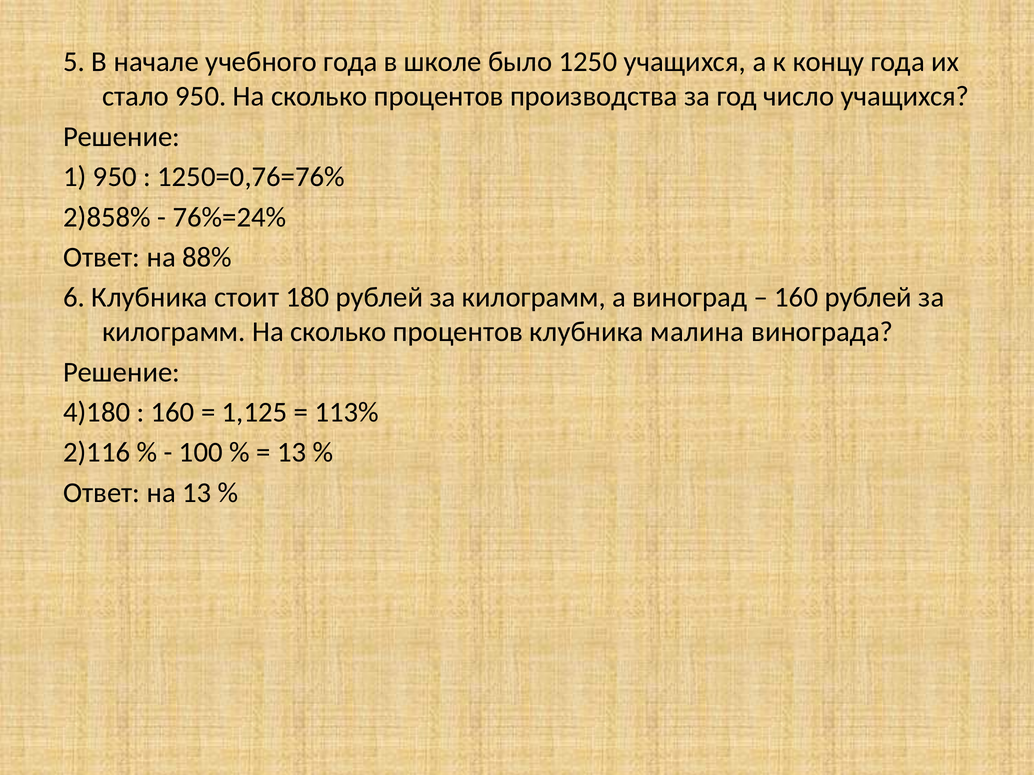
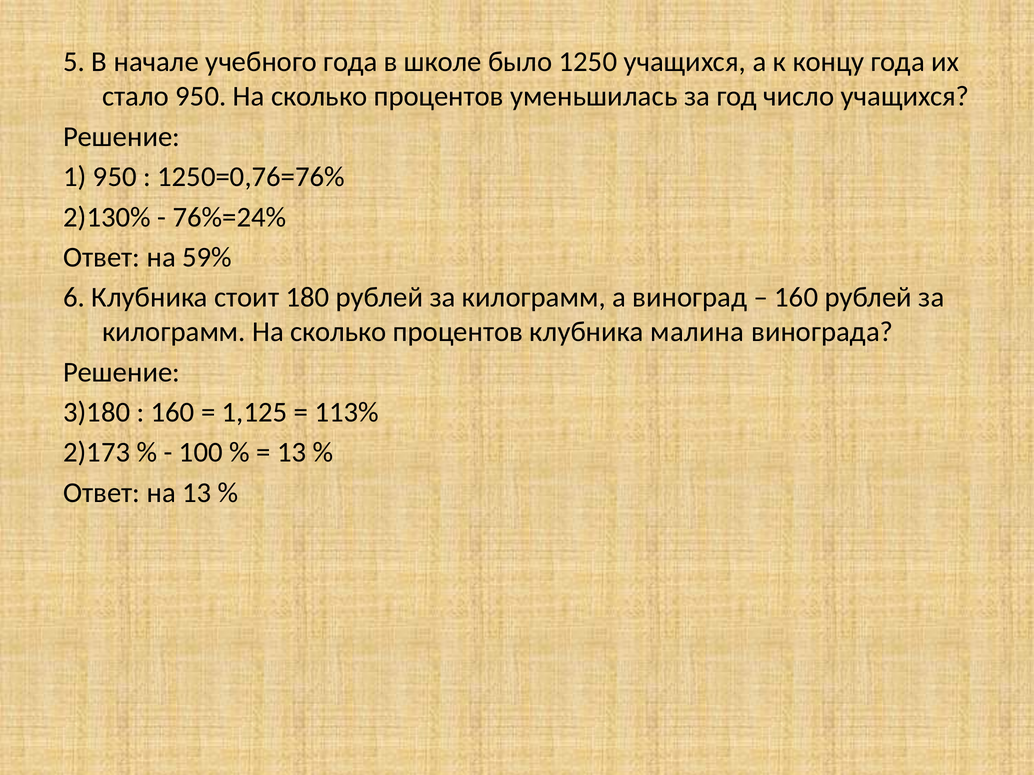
производства: производства -> уменьшилась (594, 97)
2)858%: 2)858% -> 2)130% (107, 217)
88%: 88% -> 59% (207, 257)
4)180: 4)180 -> 3)180 (97, 413)
2)116: 2)116 -> 2)173 (97, 453)
